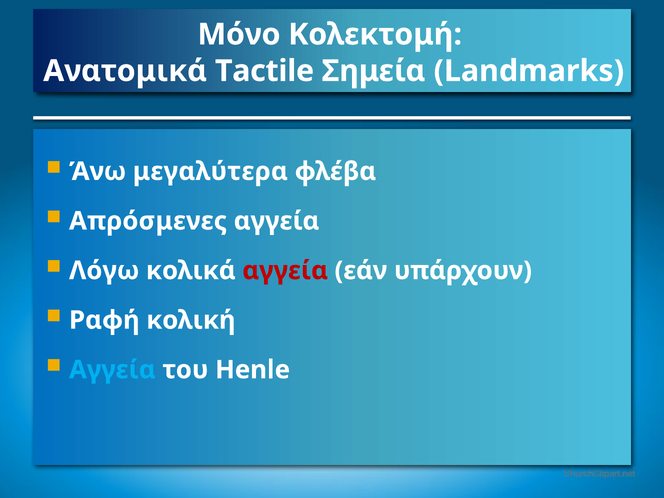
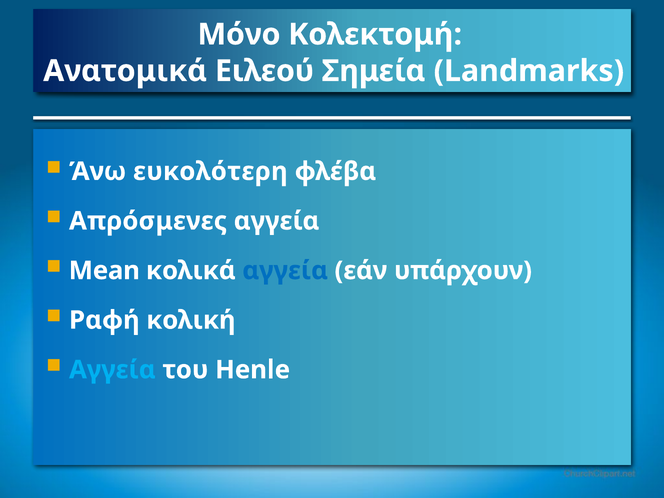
Tactile: Tactile -> Ειλεού (265, 71)
μεγαλύτερα: μεγαλύτερα -> ευκολότερη (210, 171)
Λόγω: Λόγω -> Mean (104, 271)
αγγεία colour: red -> blue (285, 271)
